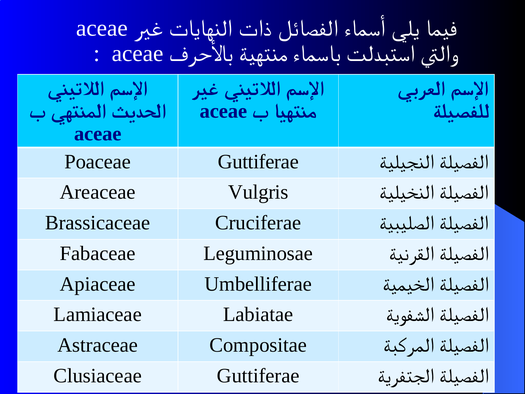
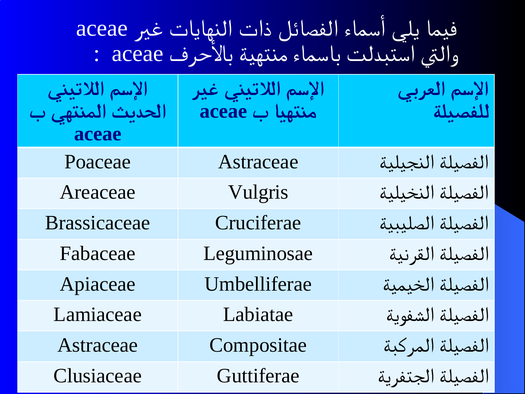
Poaceae Guttiferae: Guttiferae -> Astraceae (258, 162)
